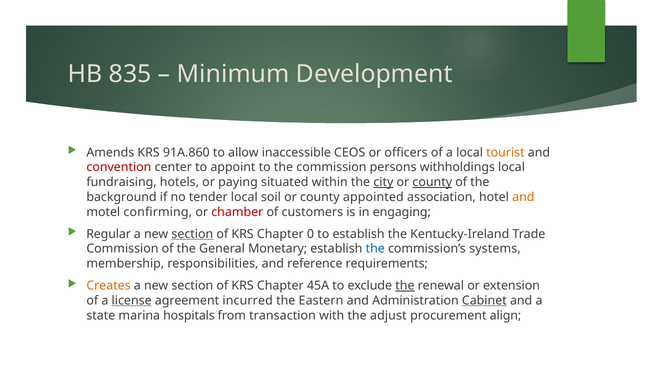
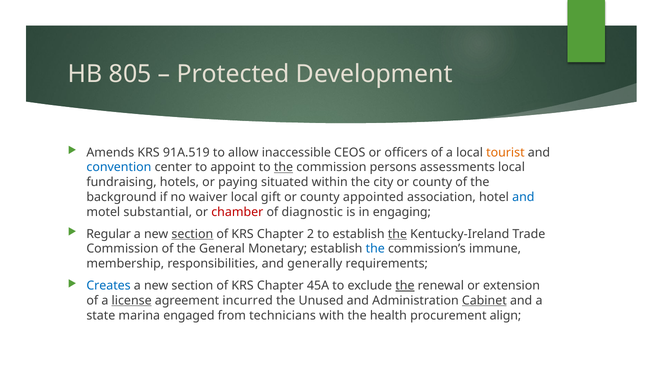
835: 835 -> 805 (130, 74)
Minimum: Minimum -> Protected (233, 74)
91A.860: 91A.860 -> 91A.519 (186, 152)
convention colour: red -> blue (119, 167)
the underline: none -> present (284, 167)
withholdings: withholdings -> assessments (457, 167)
city underline: present -> none (383, 182)
county underline: present -> none (432, 182)
tender: tender -> waiver (208, 197)
soil: soil -> gift (271, 197)
and colour: orange -> blue (523, 197)
confirming: confirming -> substantial (158, 212)
customers: customers -> diagnostic (312, 212)
0: 0 -> 2 (310, 234)
the underline: none -> present (397, 234)
systems: systems -> immune (495, 249)
reference: reference -> generally (315, 264)
Creates colour: orange -> blue (109, 286)
Eastern: Eastern -> Unused (321, 300)
hospitals: hospitals -> engaged (189, 315)
transaction: transaction -> technicians (283, 315)
adjust: adjust -> health (388, 315)
